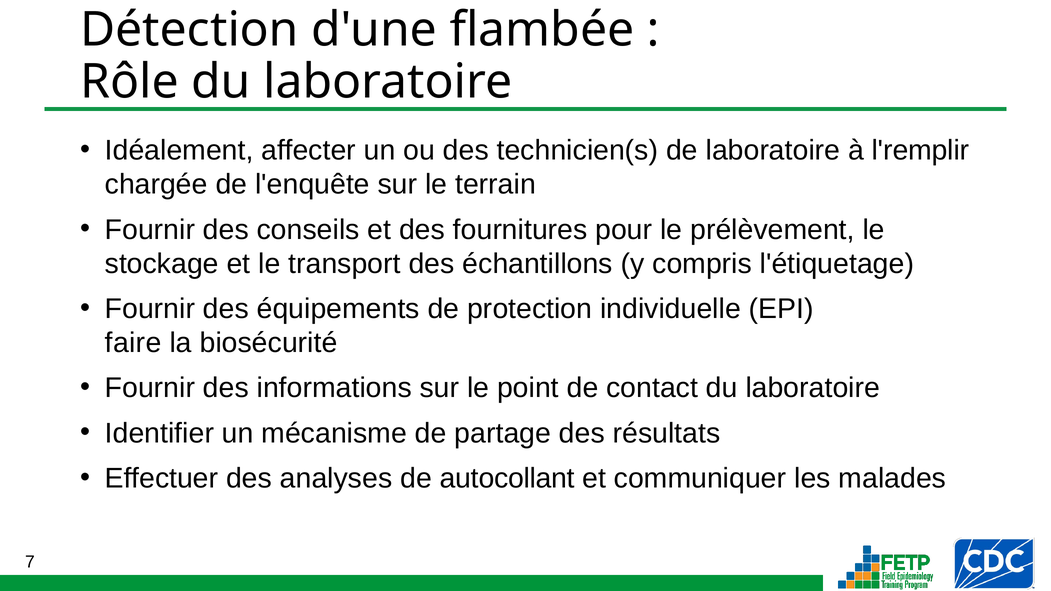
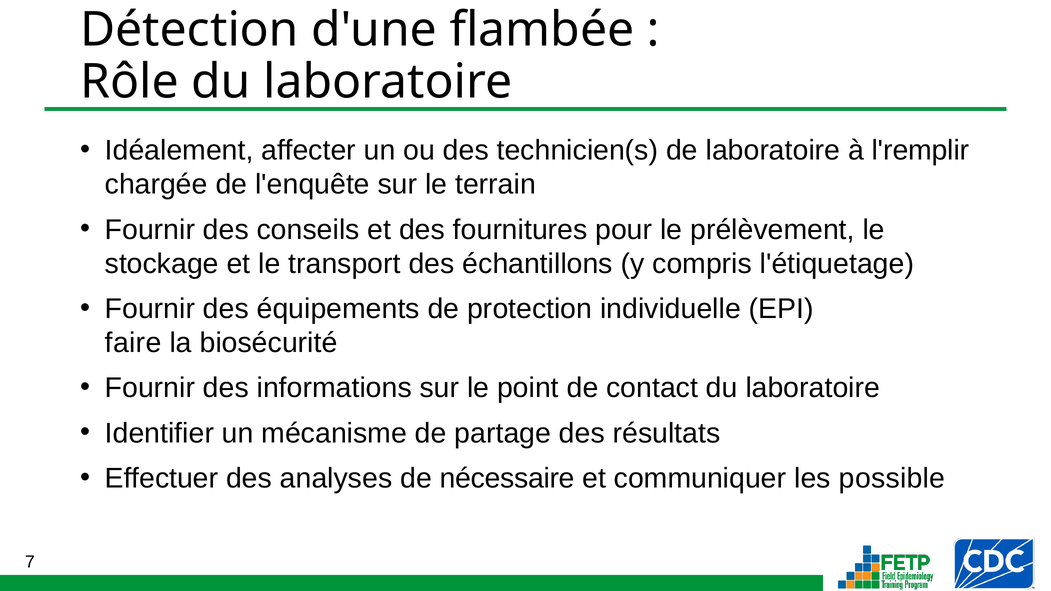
autocollant: autocollant -> nécessaire (507, 478)
malades: malades -> possible (892, 478)
